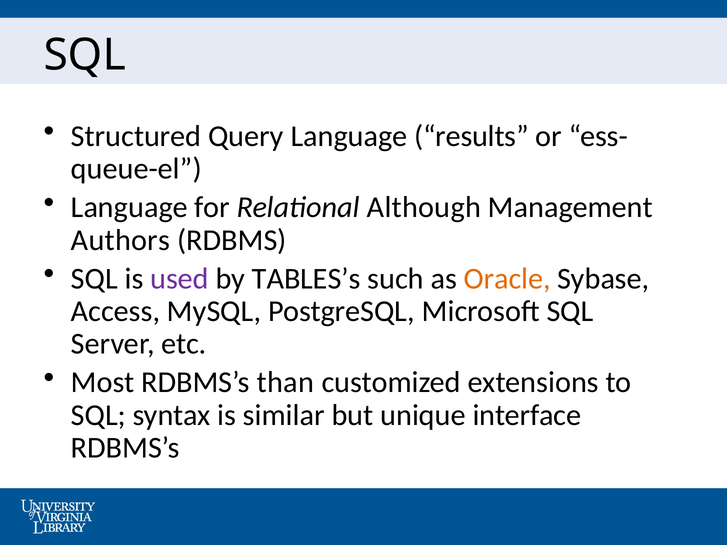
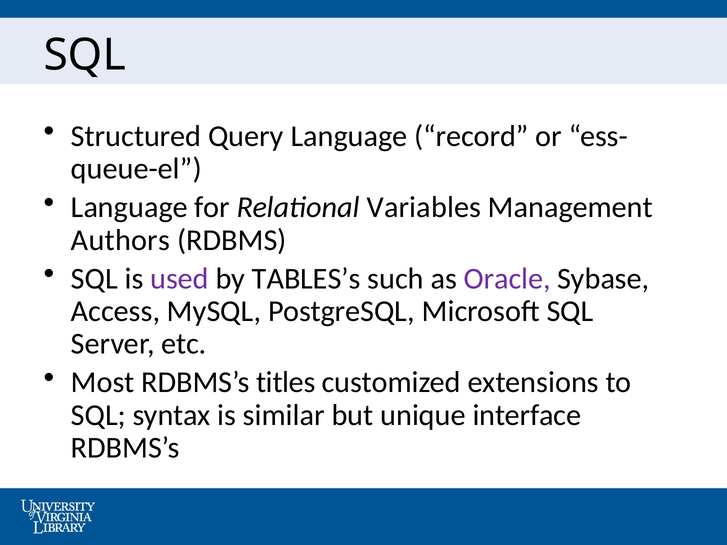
results: results -> record (471, 136)
Although: Although -> Variables (424, 207)
Oracle colour: orange -> purple (507, 279)
than: than -> titles (286, 383)
